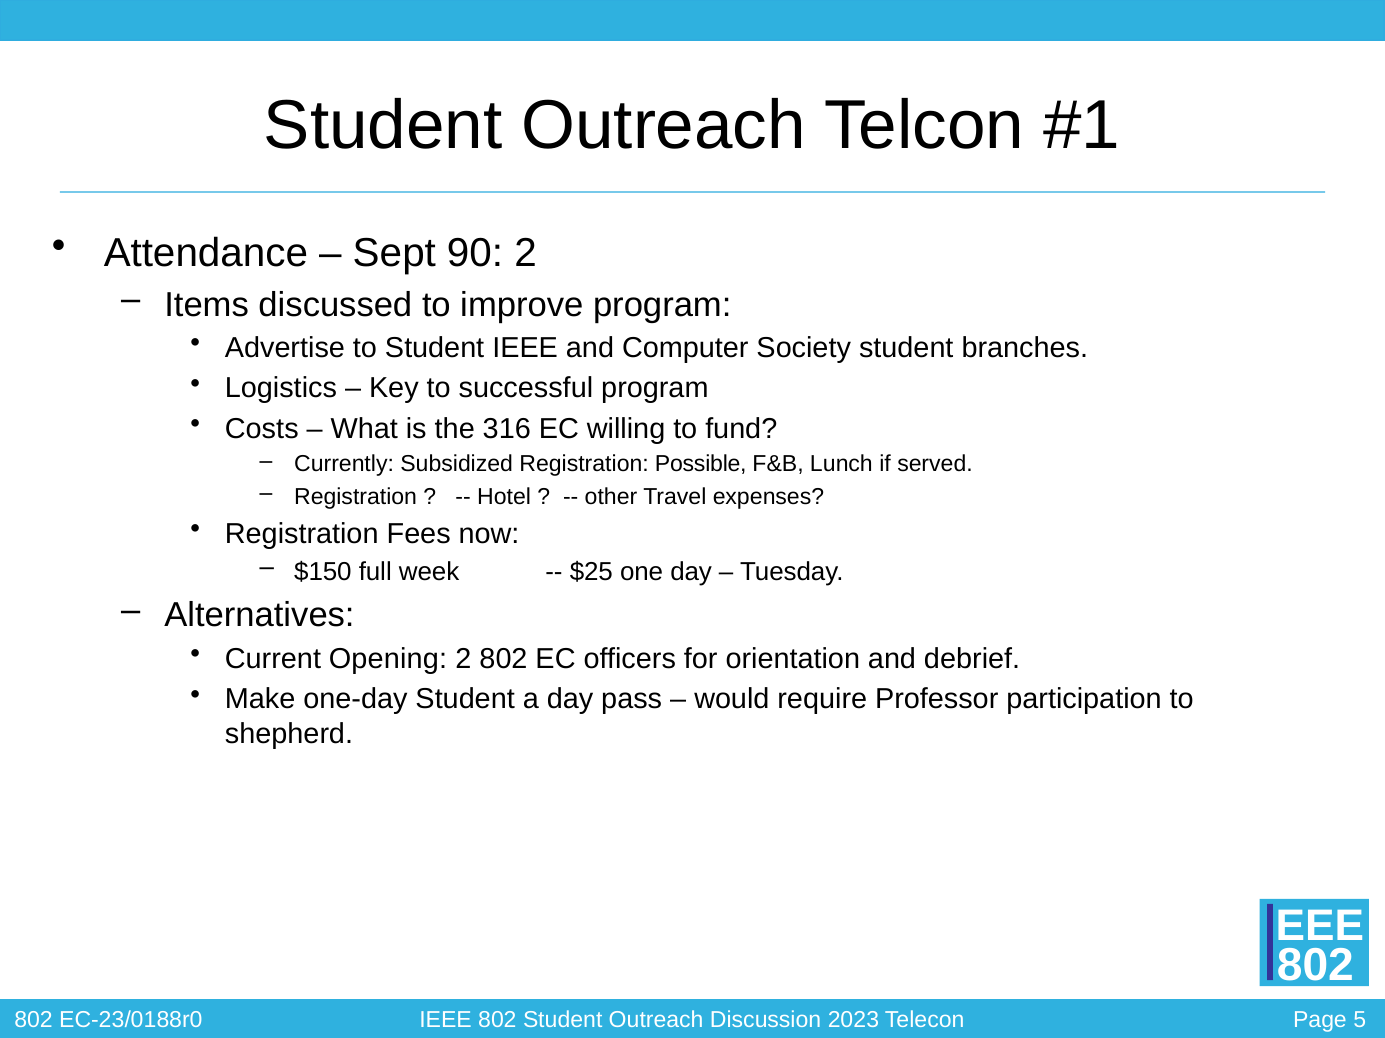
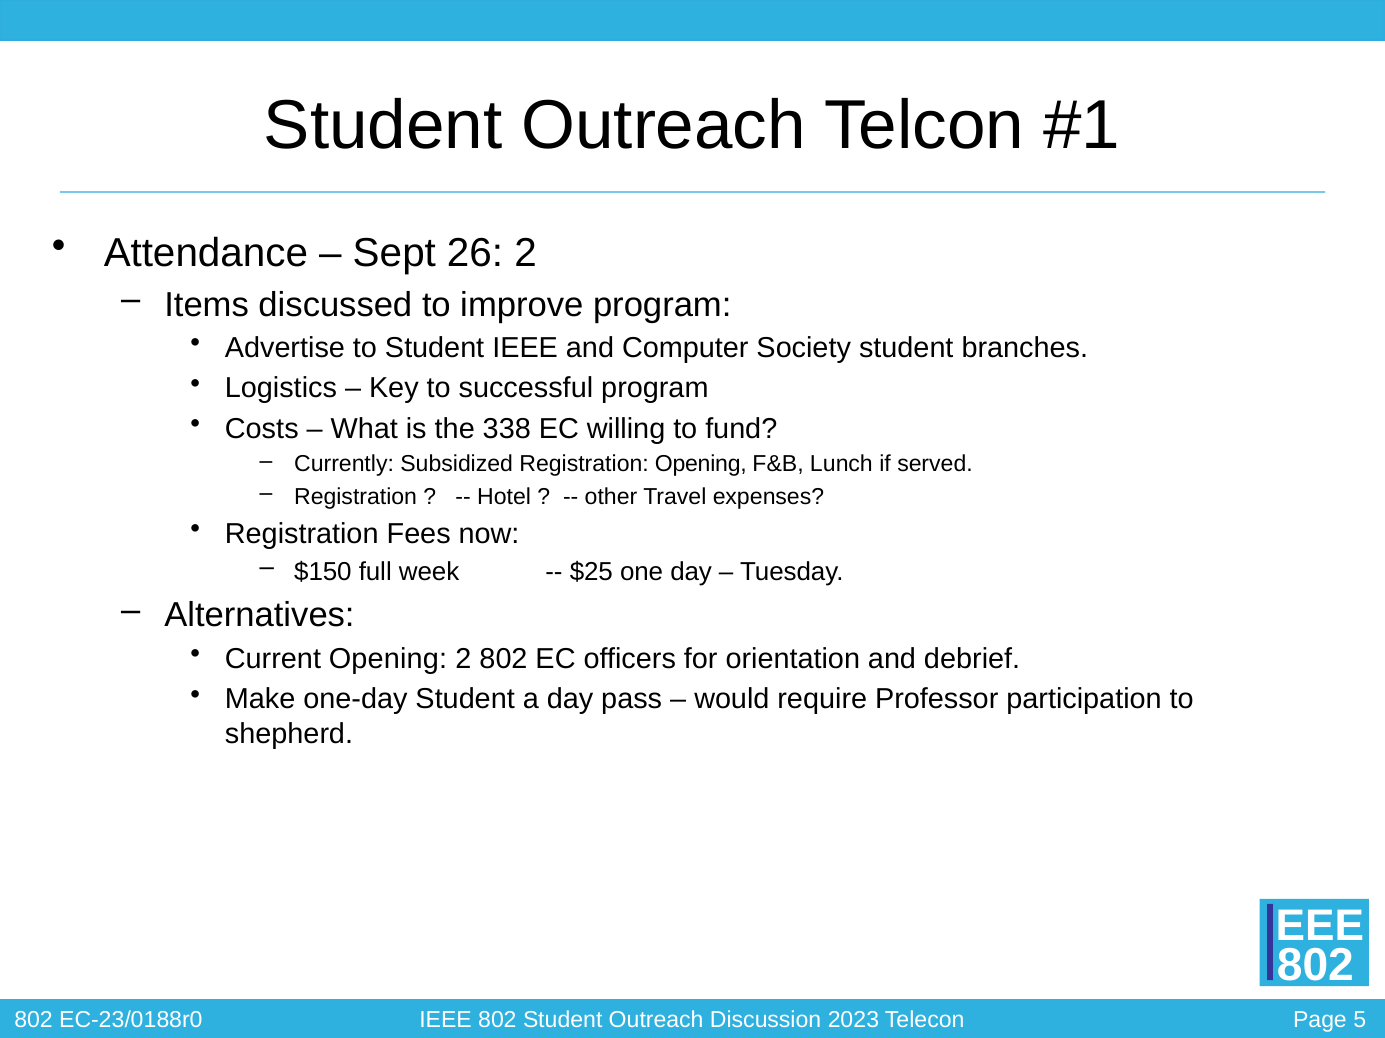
90: 90 -> 26 (475, 253)
316: 316 -> 338 (507, 429)
Registration Possible: Possible -> Opening (701, 464)
